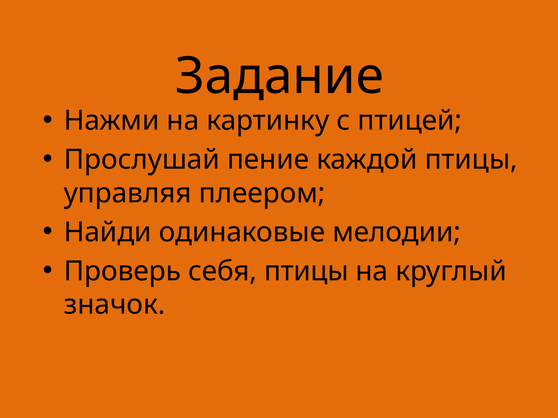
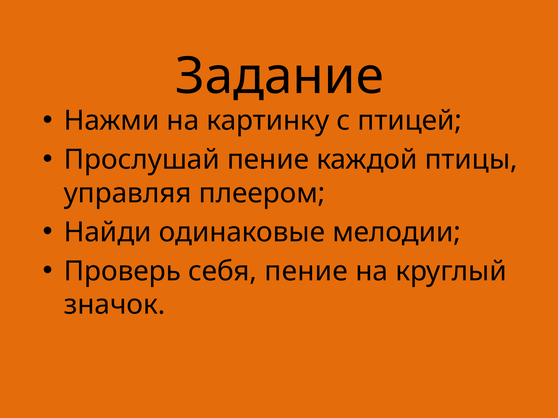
себя птицы: птицы -> пение (306, 272)
